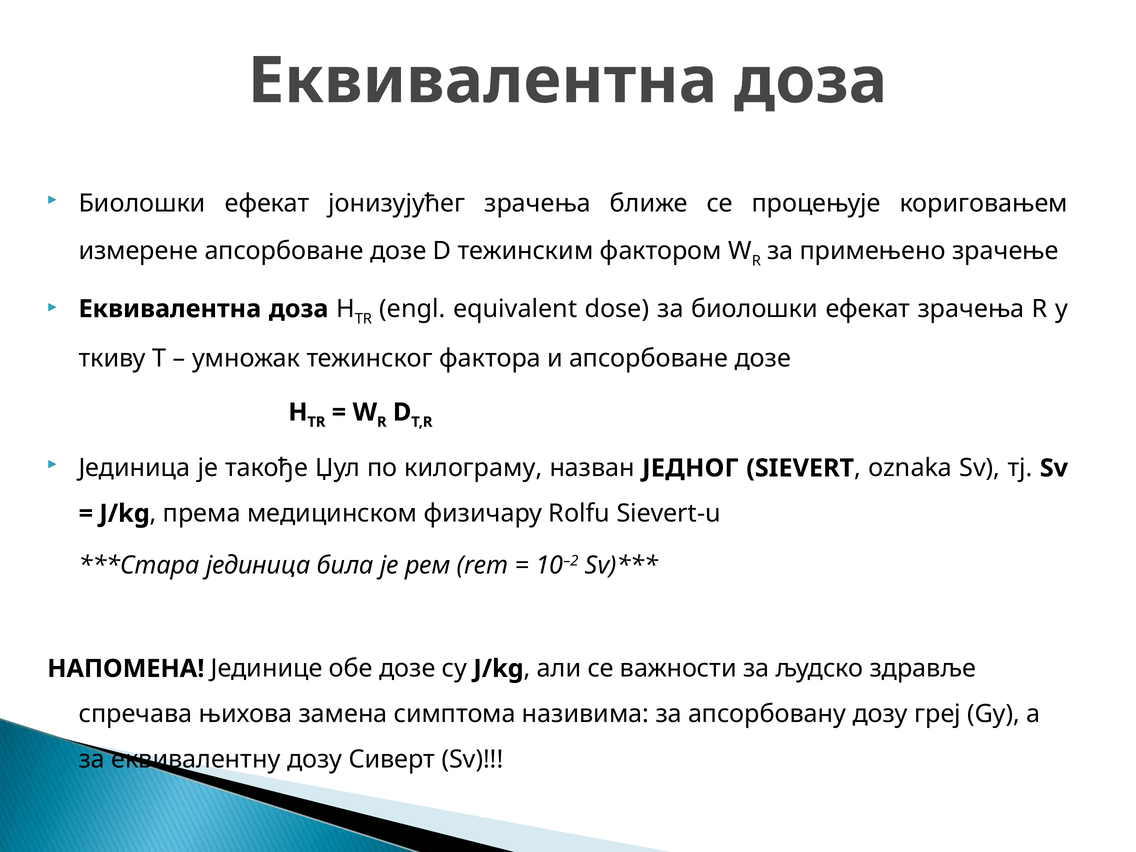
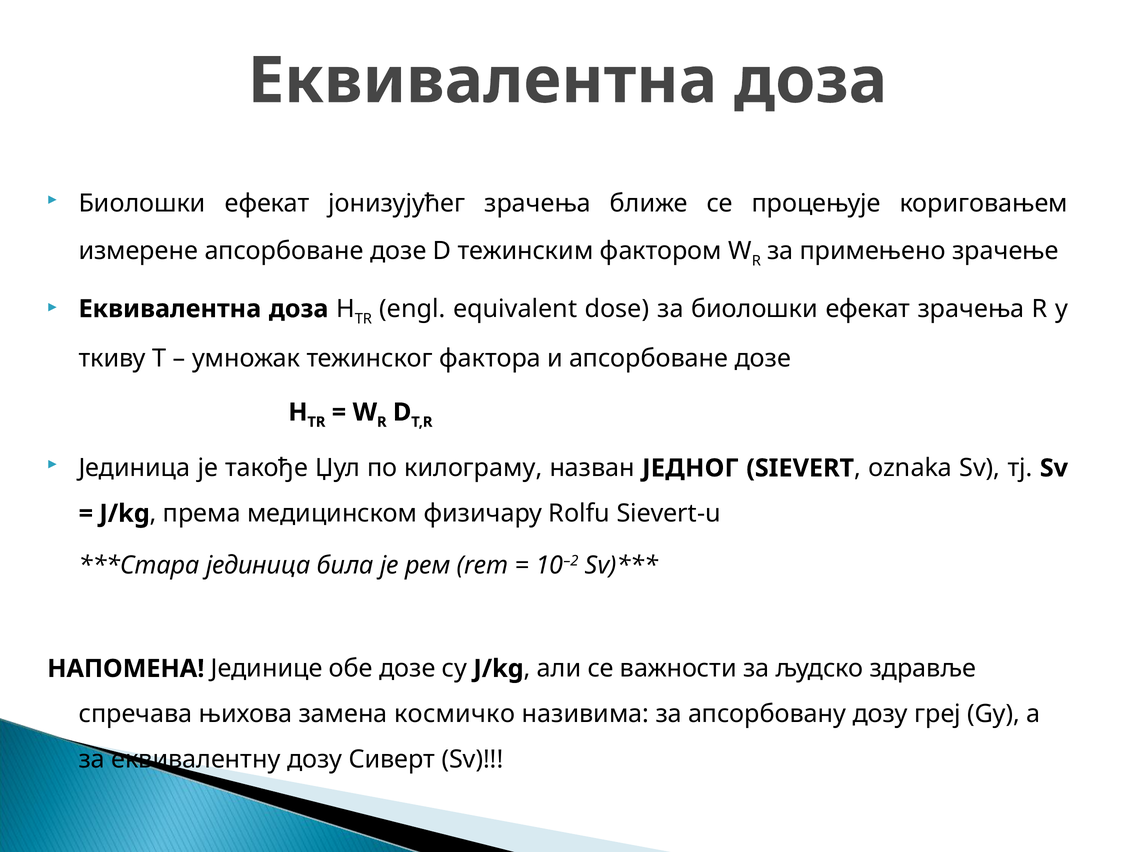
симптома: симптома -> космичко (455, 714)
